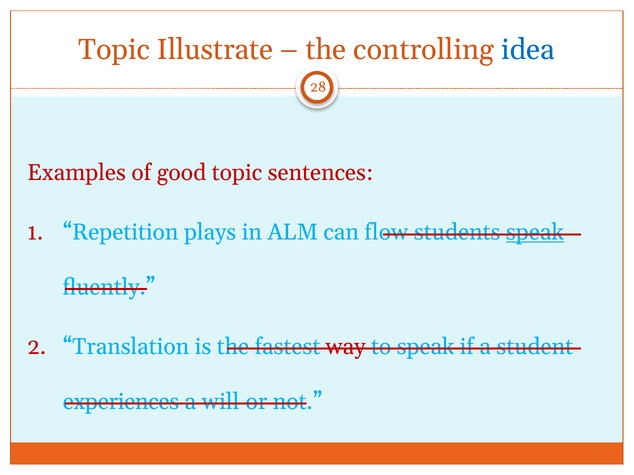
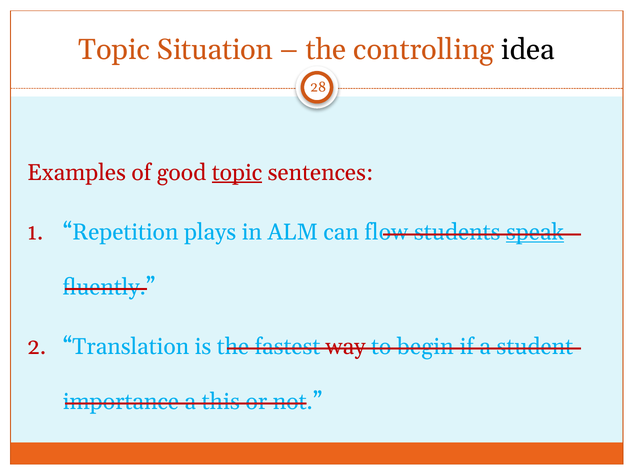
Illustrate: Illustrate -> Situation (215, 50)
idea colour: blue -> black (528, 50)
topic underline: none -> present (237, 173)
to speak: speak -> begin (425, 347)
experiences: experiences -> importance (121, 402)
will: will -> this (221, 402)
